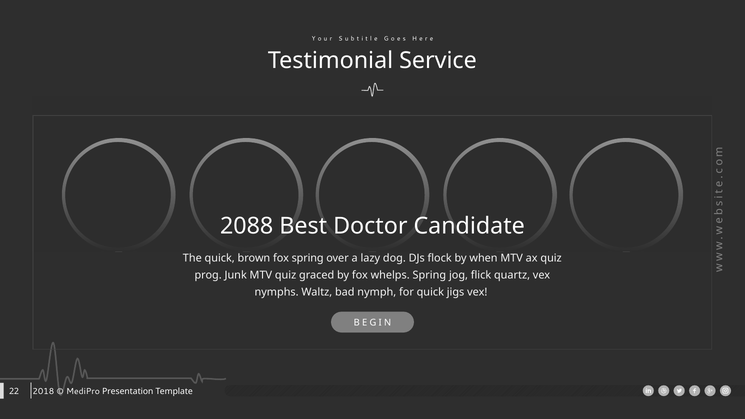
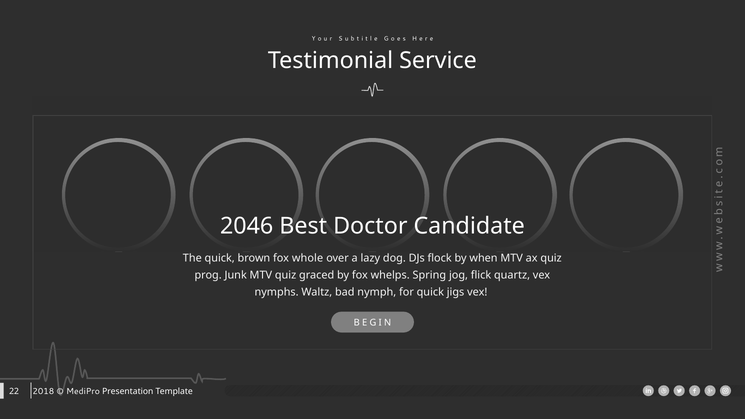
2088: 2088 -> 2046 (247, 226)
fox spring: spring -> whole (308, 258)
